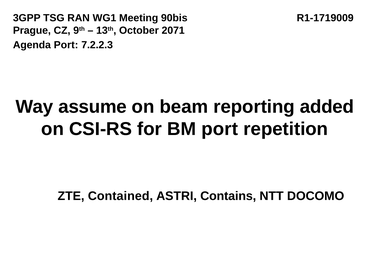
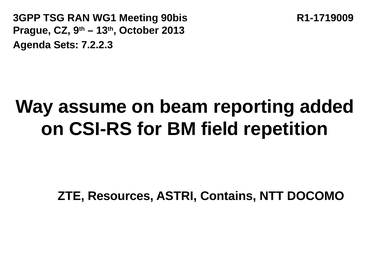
2071: 2071 -> 2013 (173, 30)
Agenda Port: Port -> Sets (66, 45)
BM port: port -> field (220, 129)
Contained: Contained -> Resources (121, 196)
